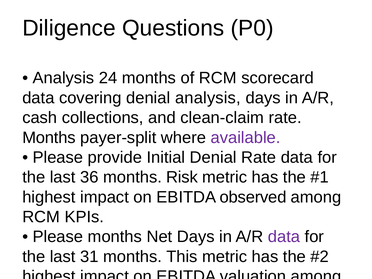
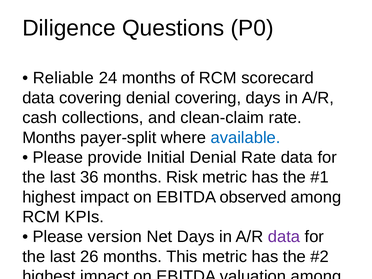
Analysis: Analysis -> Reliable (63, 78)
denial analysis: analysis -> covering (208, 98)
available colour: purple -> blue (246, 138)
Please months: months -> version (115, 237)
31: 31 -> 26 (89, 257)
